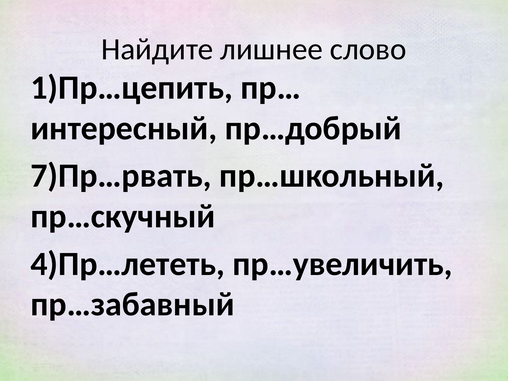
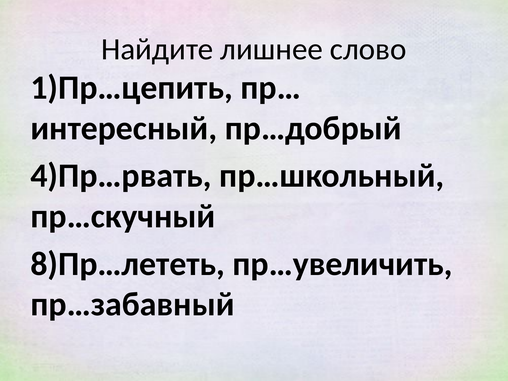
7)Пр…рвать: 7)Пр…рвать -> 4)Пр…рвать (121, 176)
4)Пр…лететь: 4)Пр…лететь -> 8)Пр…лететь (128, 264)
